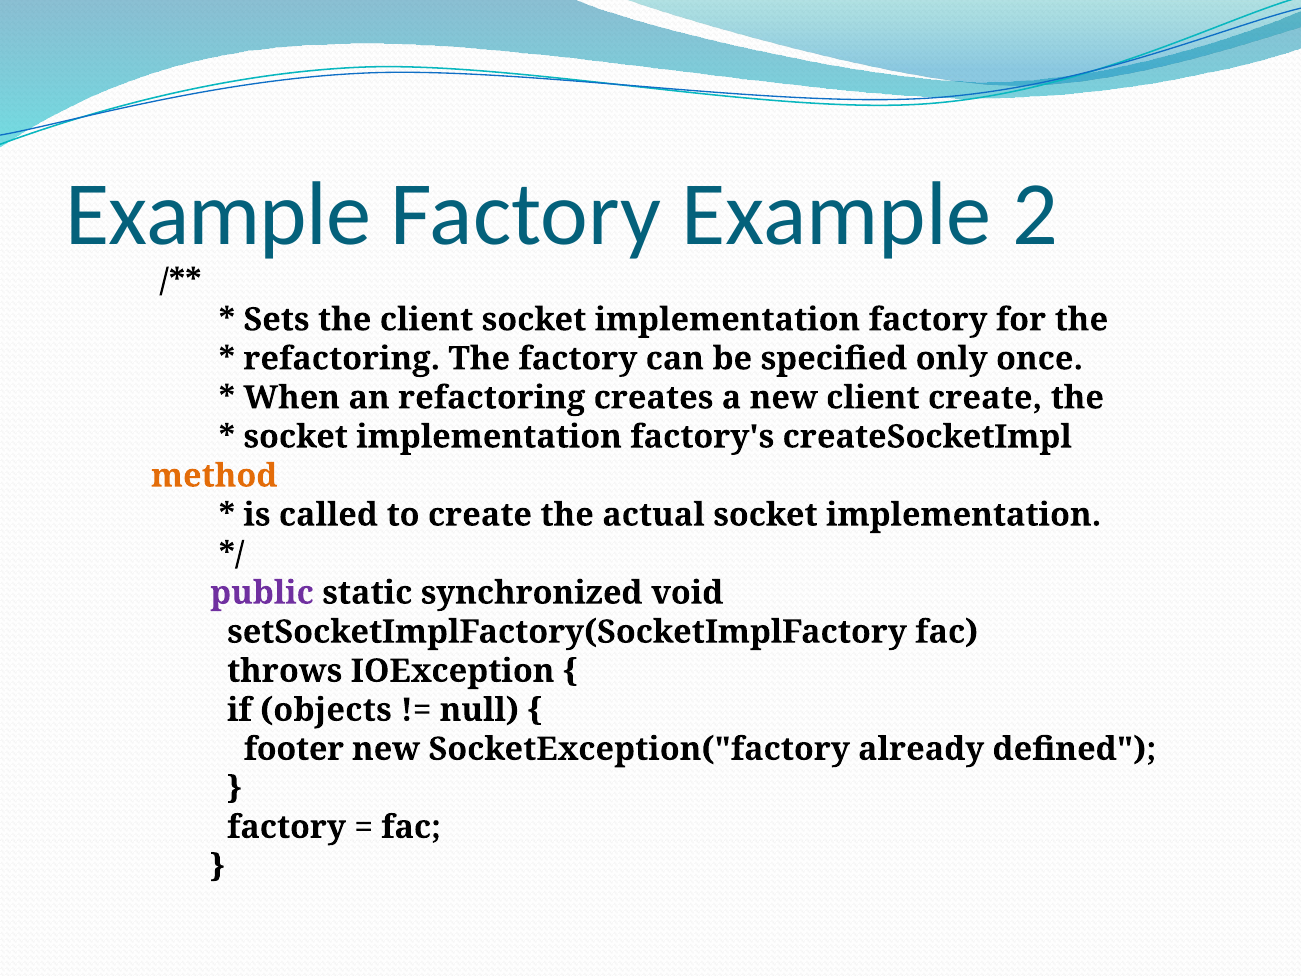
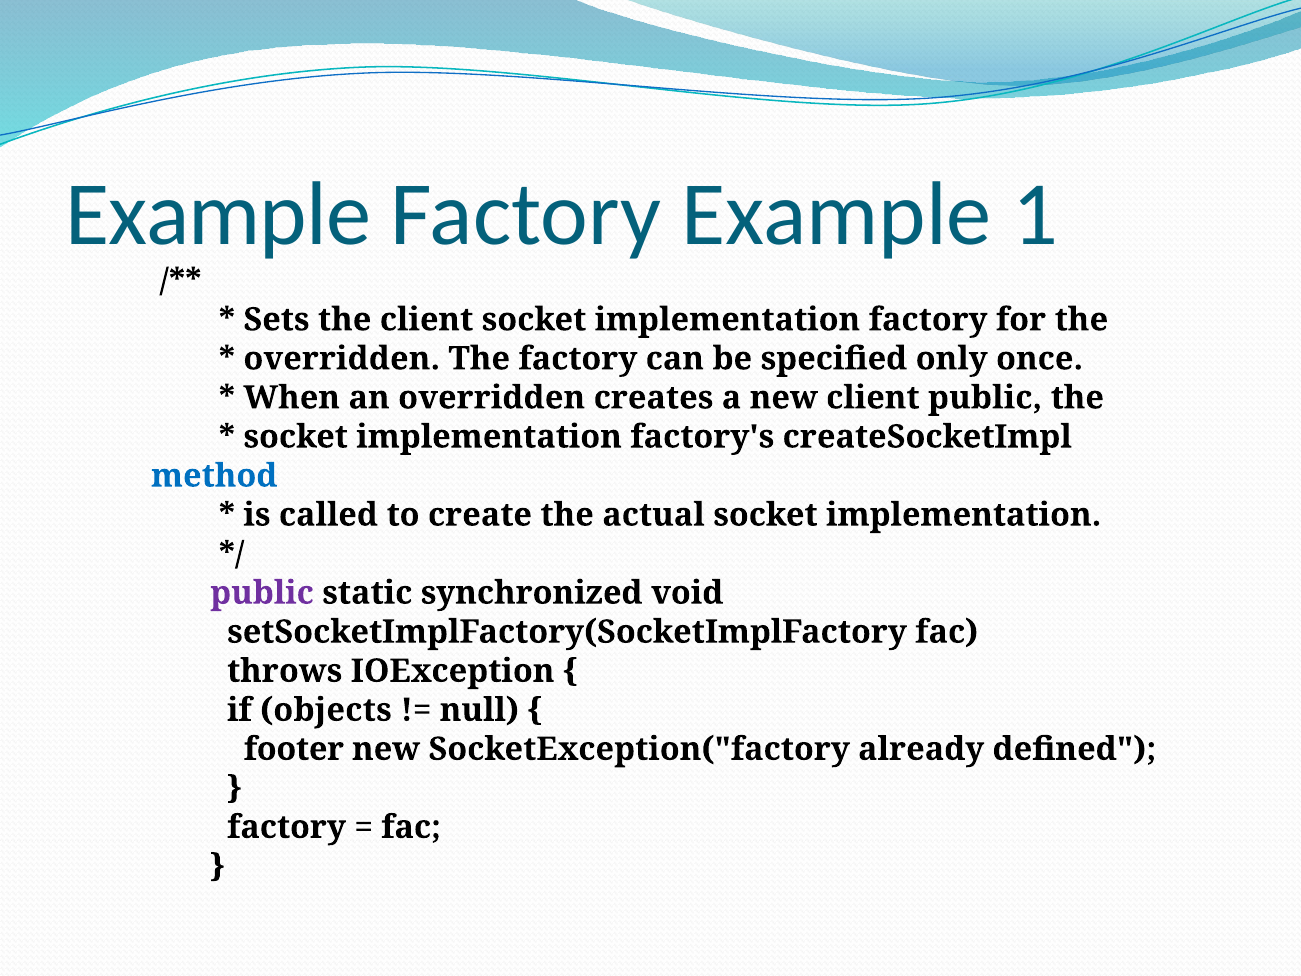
2: 2 -> 1 (1035, 215)
refactoring: refactoring -> overridden (342, 359)
an refactoring: refactoring -> overridden (492, 398)
client create: create -> public (985, 398)
method colour: orange -> blue (214, 476)
